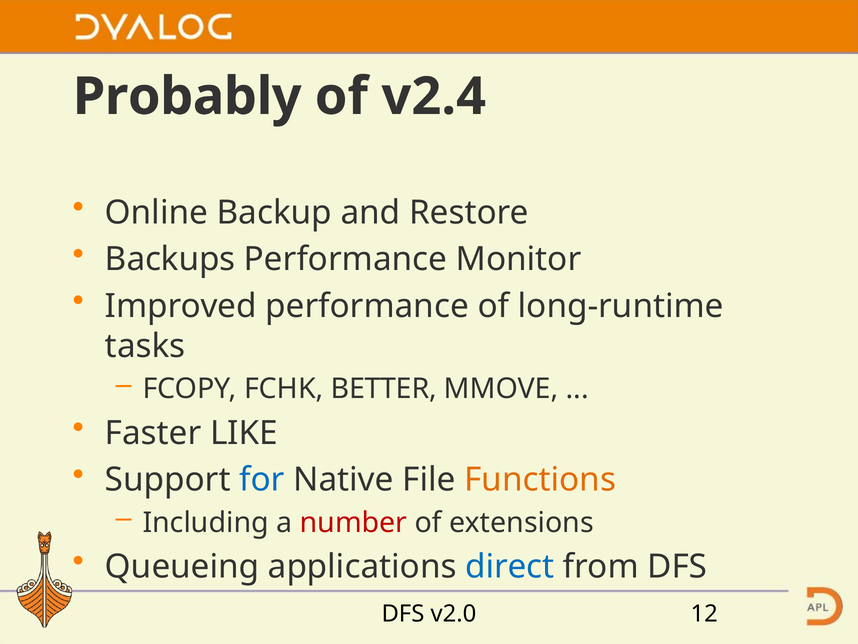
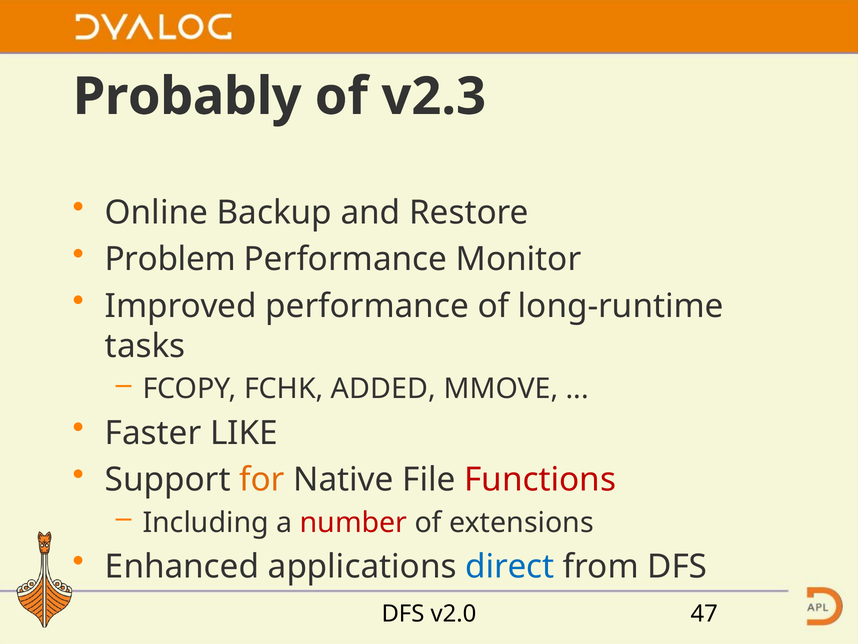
v2.4: v2.4 -> v2.3 (434, 97)
Backups: Backups -> Problem (170, 259)
BETTER: BETTER -> ADDED (383, 389)
for colour: blue -> orange (262, 480)
Functions colour: orange -> red (540, 480)
Queueing: Queueing -> Enhanced (182, 566)
12: 12 -> 47 (704, 614)
